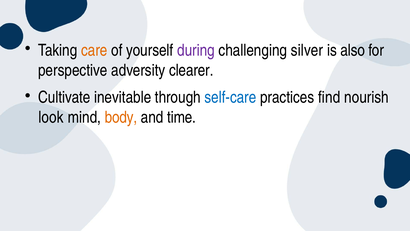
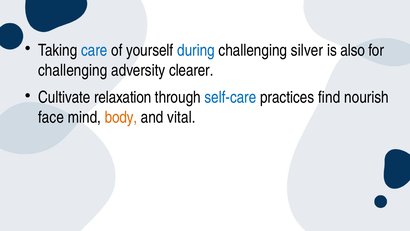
care colour: orange -> blue (94, 50)
during colour: purple -> blue (196, 50)
perspective: perspective -> challenging (73, 70)
inevitable: inevitable -> relaxation (123, 97)
look: look -> face (51, 117)
time: time -> vital (182, 117)
